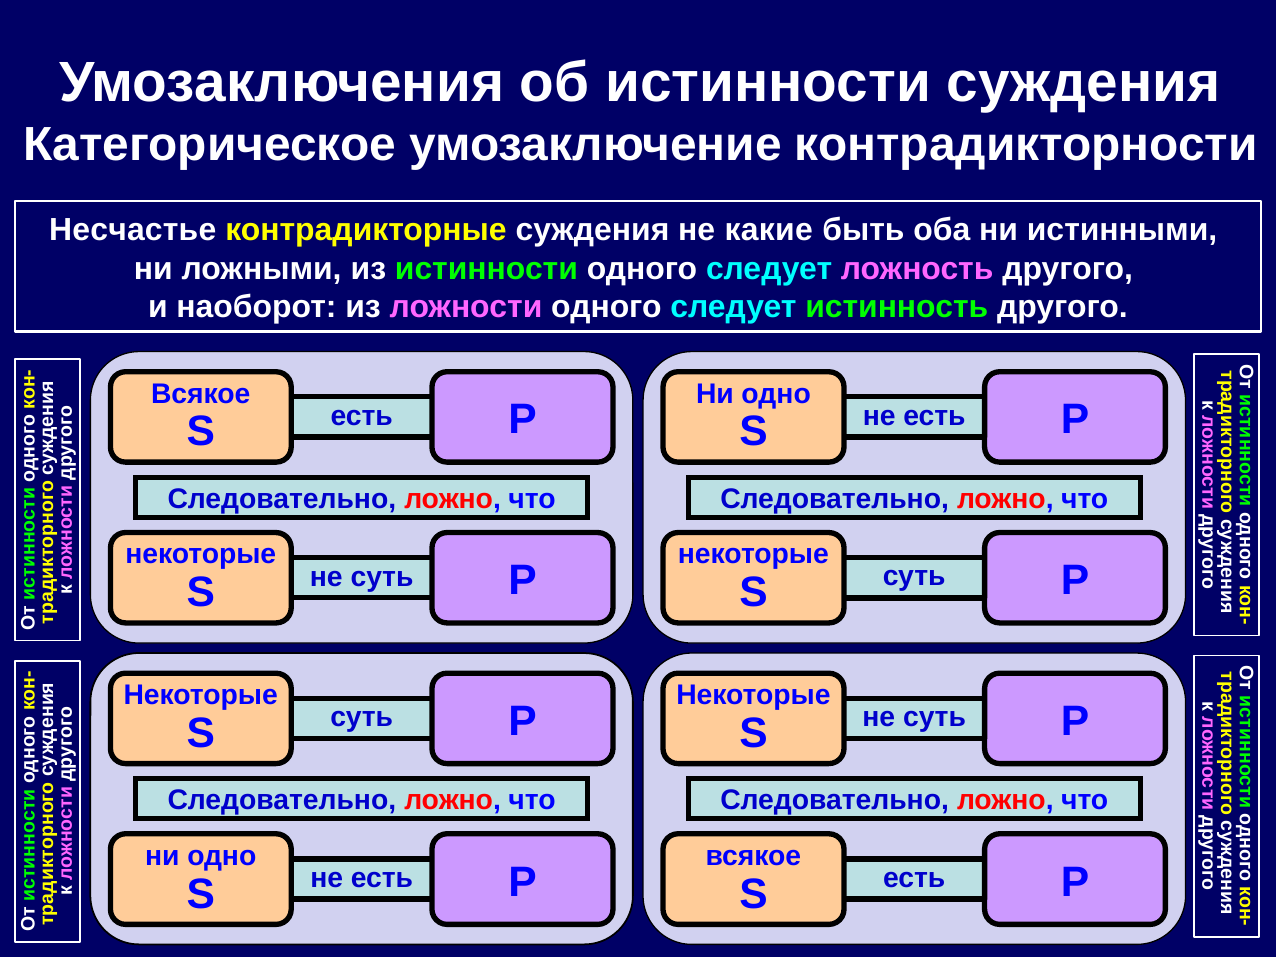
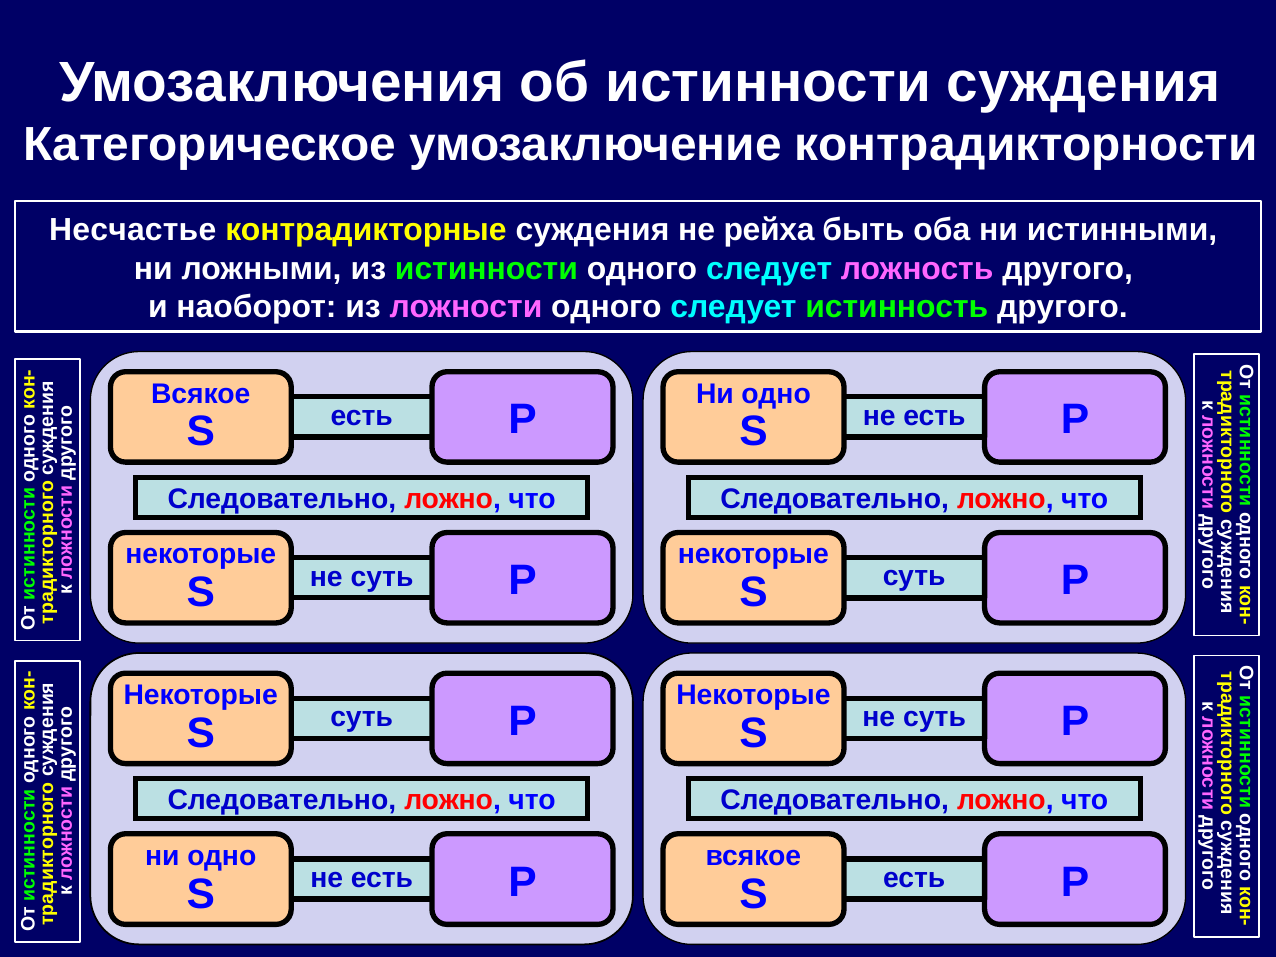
какие: какие -> рейха (769, 230)
